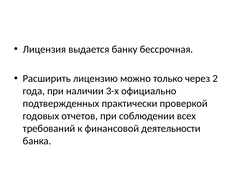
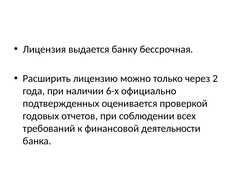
3-х: 3-х -> 6-х (112, 91)
практически: практически -> оценивается (130, 103)
